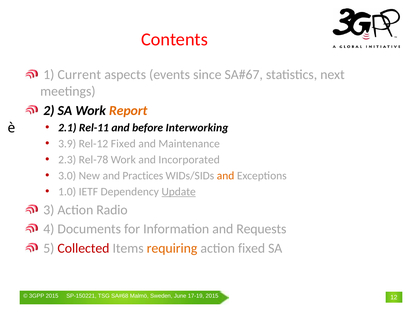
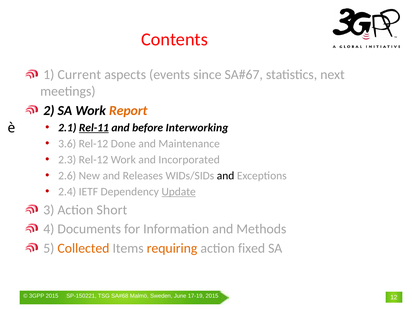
Rel-11 underline: none -> present (94, 128)
3.9: 3.9 -> 3.6 (67, 144)
Rel-12 Fixed: Fixed -> Done (123, 144)
2.3 Rel-78: Rel-78 -> Rel-12 (93, 160)
3.0: 3.0 -> 2.6 (67, 176)
Practices: Practices -> Releases (143, 176)
and colour: orange -> black (226, 176)
1.0: 1.0 -> 2.4 (67, 192)
Radio: Radio -> Short (112, 210)
Requests: Requests -> Methods (261, 229)
Collected colour: red -> orange (83, 248)
